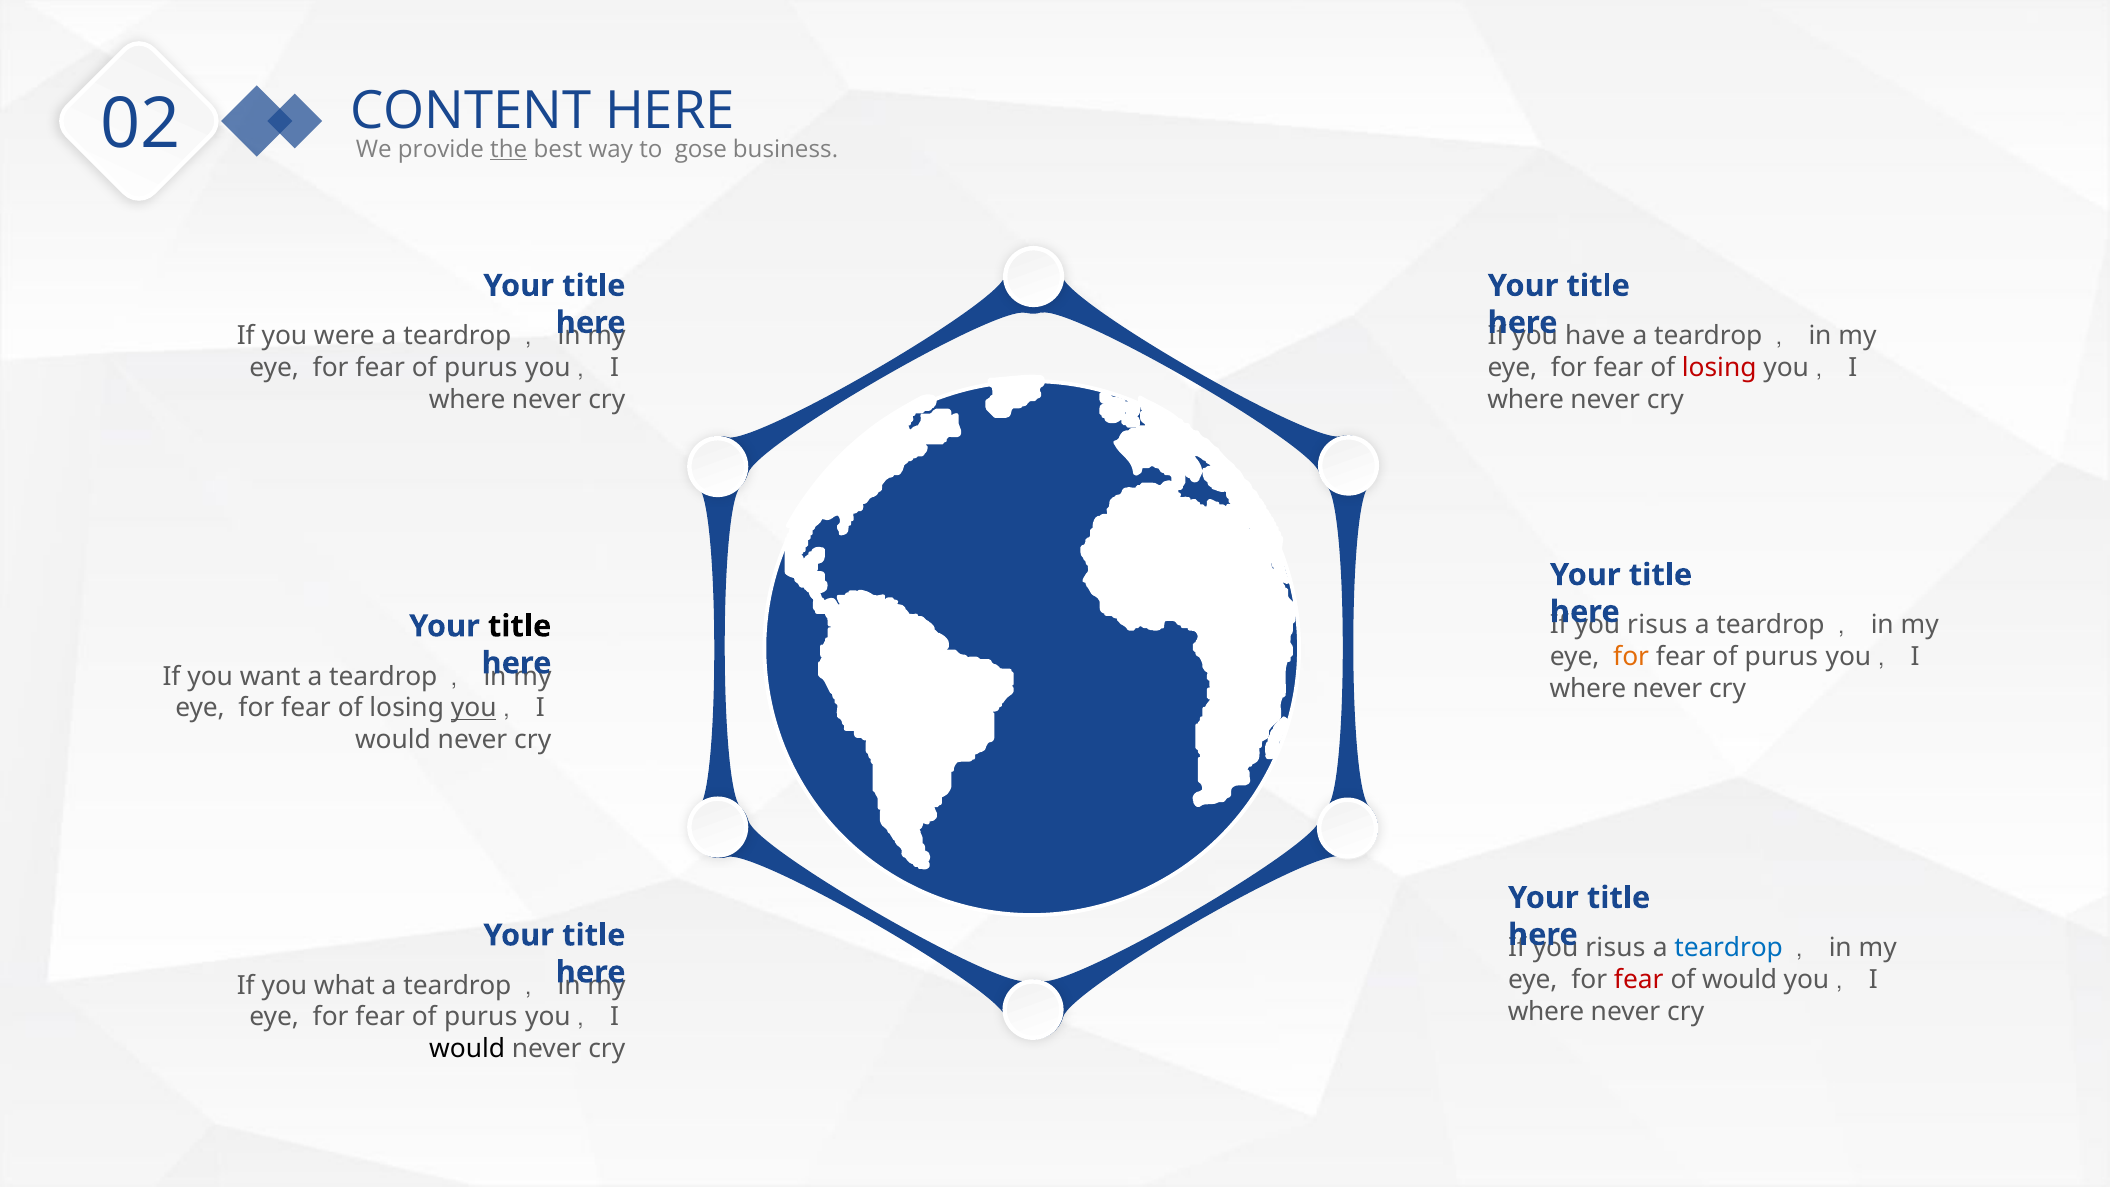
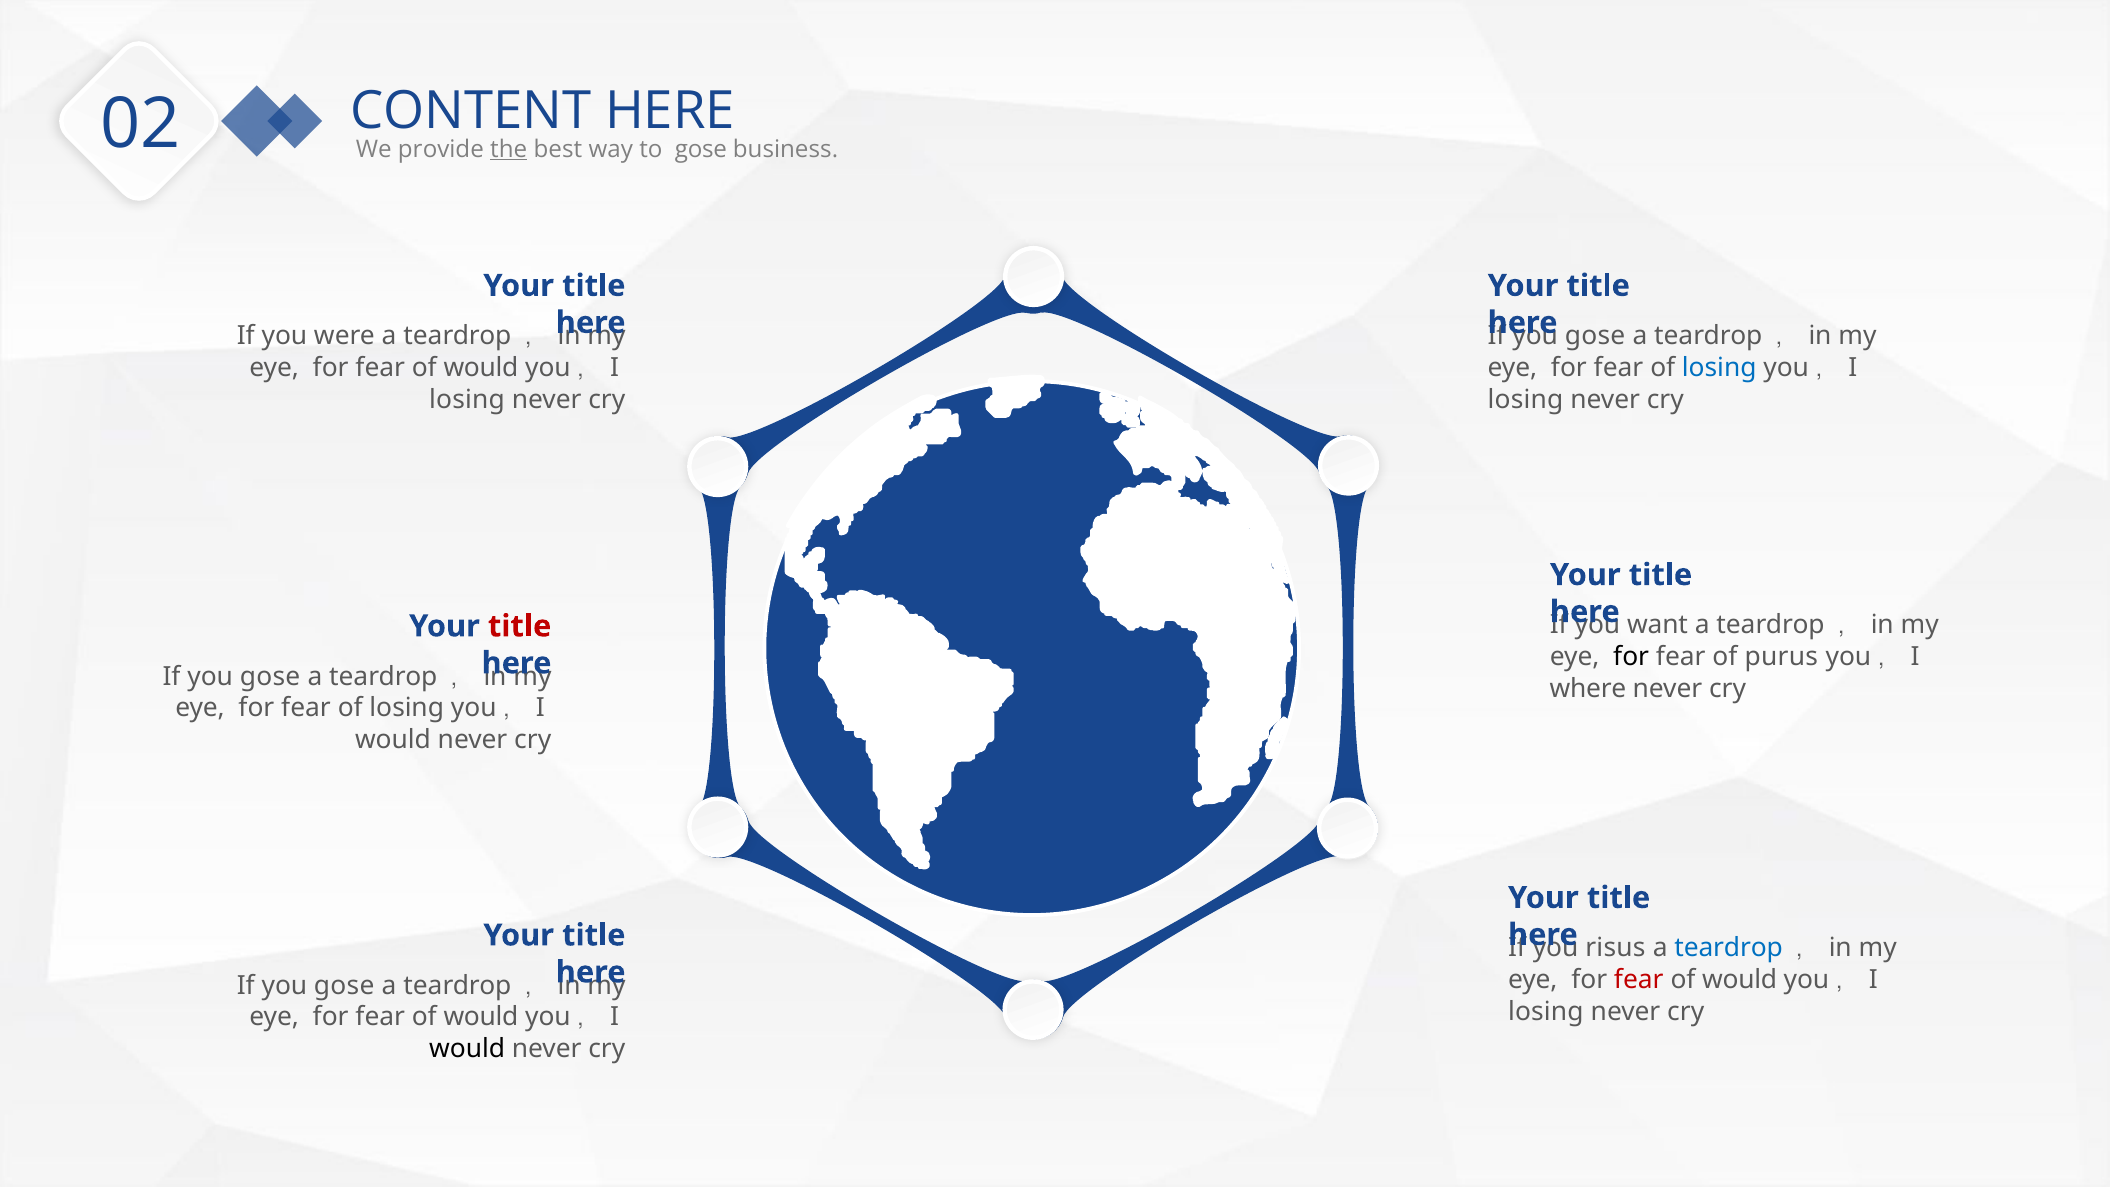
have: have -> gose (1595, 336)
purus: purus -> would (481, 368)
losing colour: red -> blue (1719, 368)
where: where -> losing (467, 399)
where: where -> losing (1526, 399)
risus: risus -> want (1658, 625)
title colour: black -> red (520, 626)
for colour: orange -> black (1631, 657)
want: want -> gose (270, 677)
you underline: present -> none (474, 708)
what: what -> gose (344, 986)
where: where -> losing (1546, 1011)
purus: purus -> would (481, 1017)
